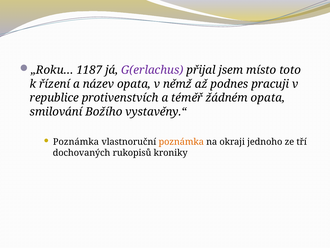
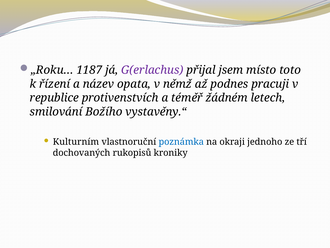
žádném opata: opata -> letech (268, 98)
Poznámka: Poznámka -> Kulturním (76, 142)
poznámka colour: orange -> blue (181, 142)
